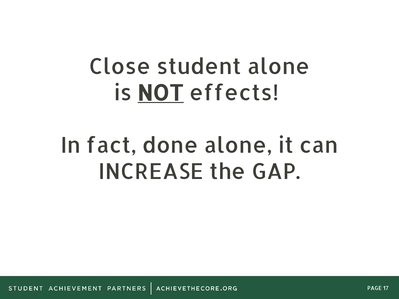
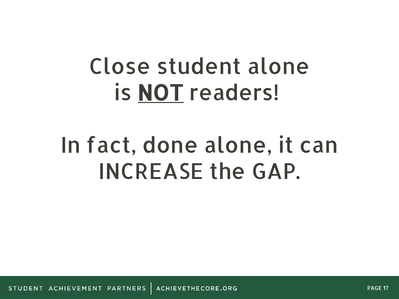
effects: effects -> readers (234, 93)
